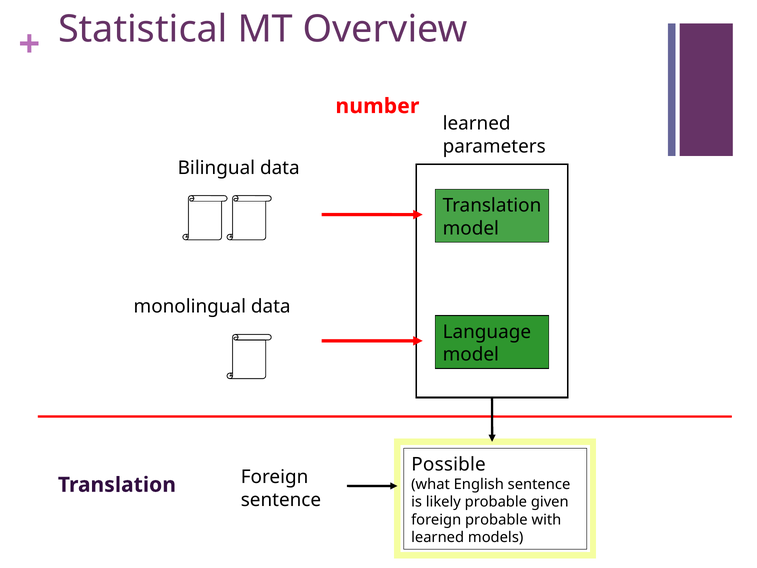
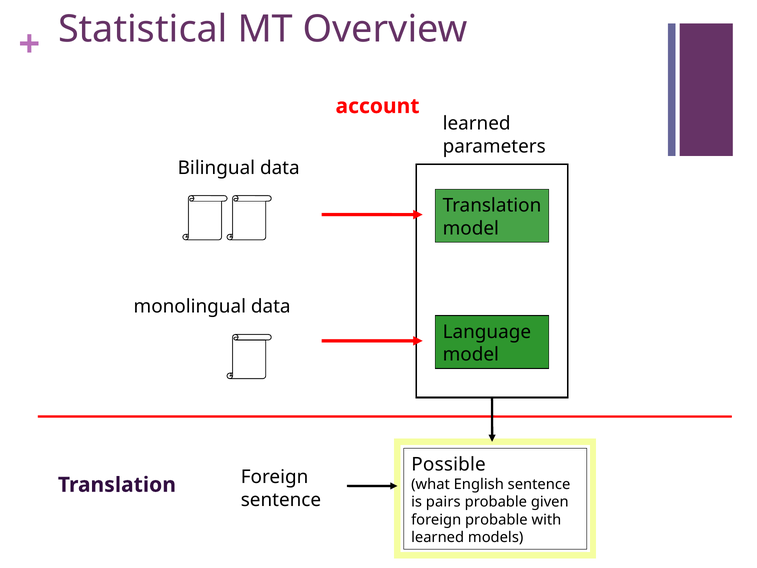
number: number -> account (377, 106)
likely: likely -> pairs (443, 502)
